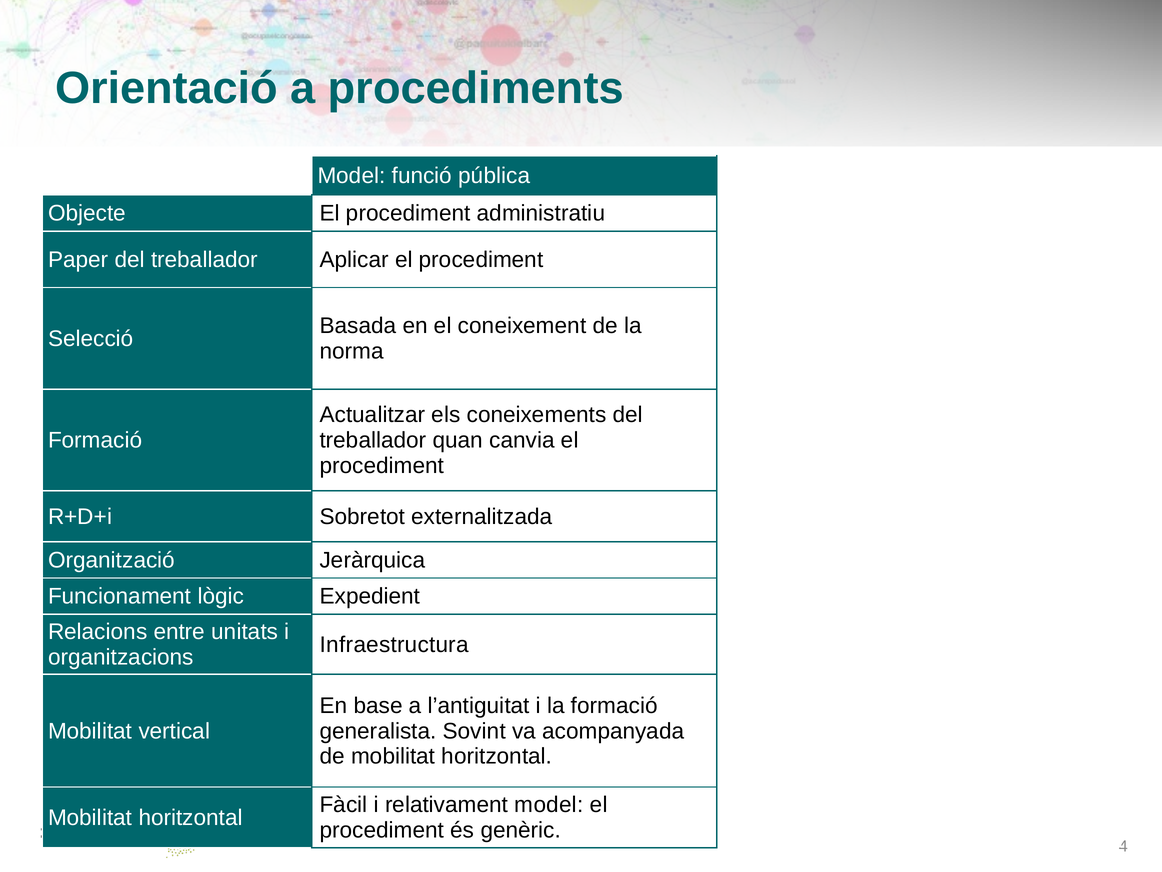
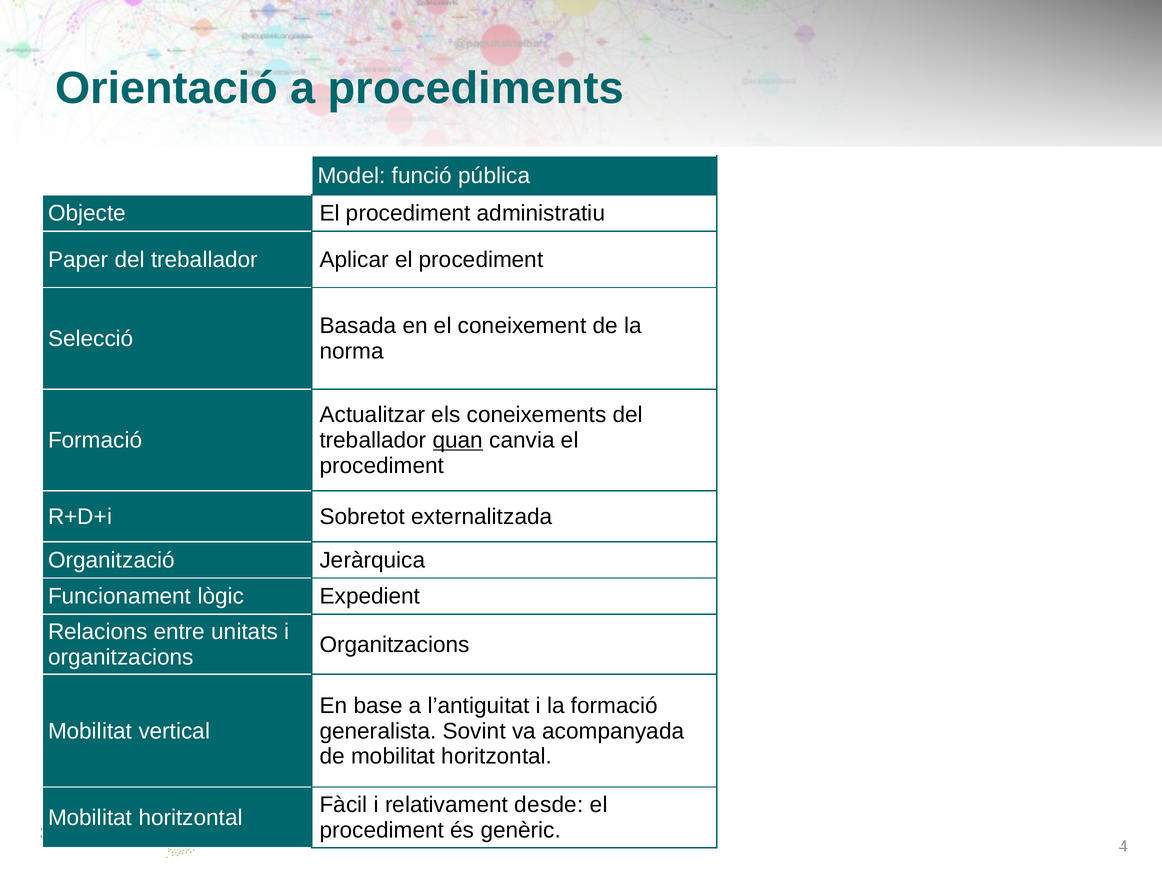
quan underline: none -> present (458, 440)
Infraestructura: Infraestructura -> Organitzacions (395, 644)
relativament model: model -> desde (549, 805)
